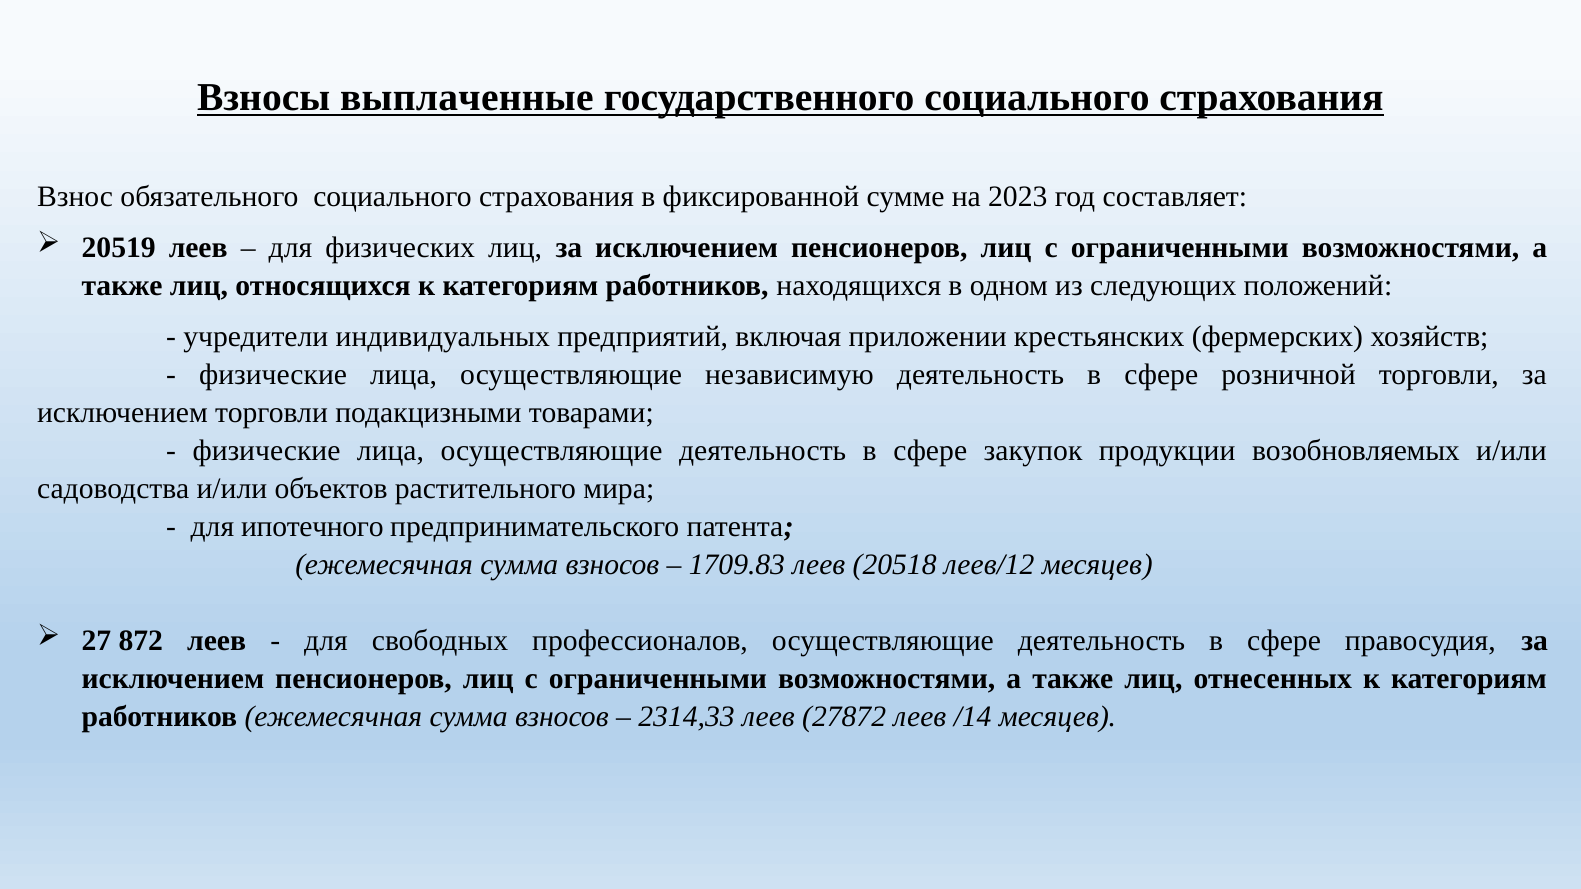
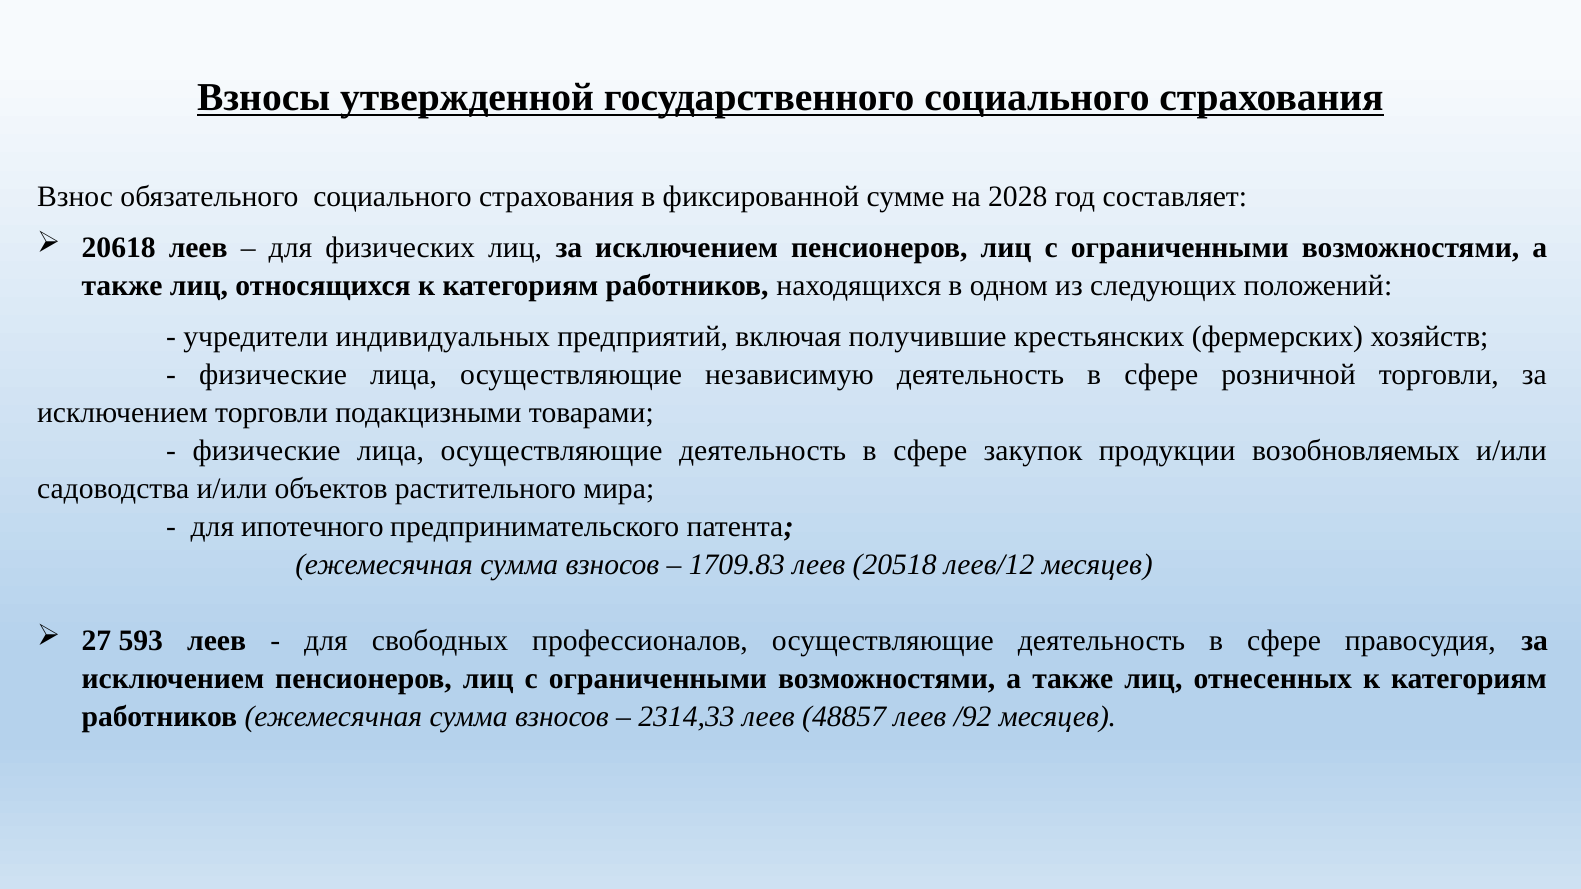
выплаченные: выплаченные -> утвержденной (467, 97)
2023: 2023 -> 2028 (1018, 196)
20519: 20519 -> 20618 (119, 248)
приложении: приложении -> получившие (928, 337)
872: 872 -> 593 (141, 641)
27872: 27872 -> 48857 (844, 717)
/14: /14 -> /92 (973, 717)
